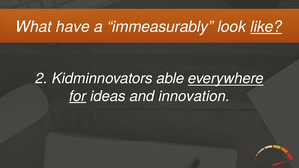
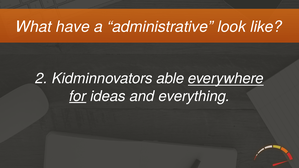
immeasurably: immeasurably -> administrative (160, 27)
like underline: present -> none (266, 27)
innovation: innovation -> everything (194, 96)
